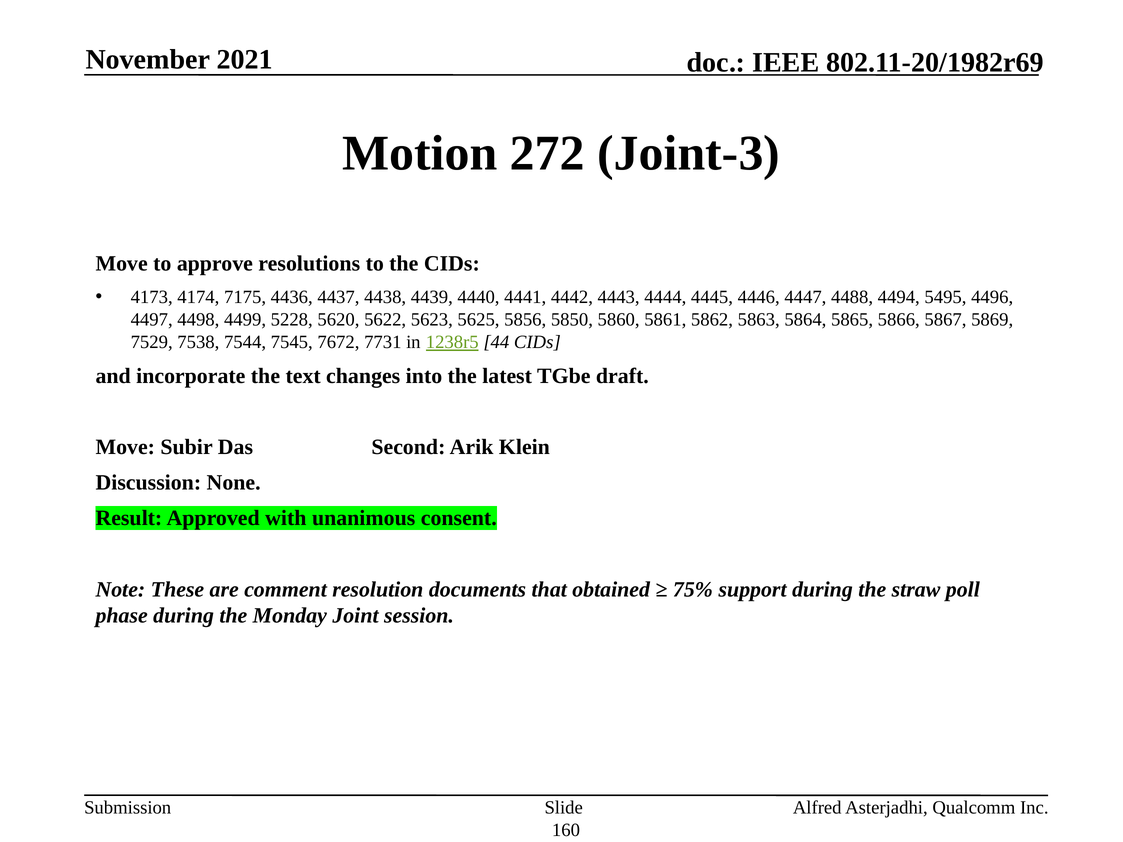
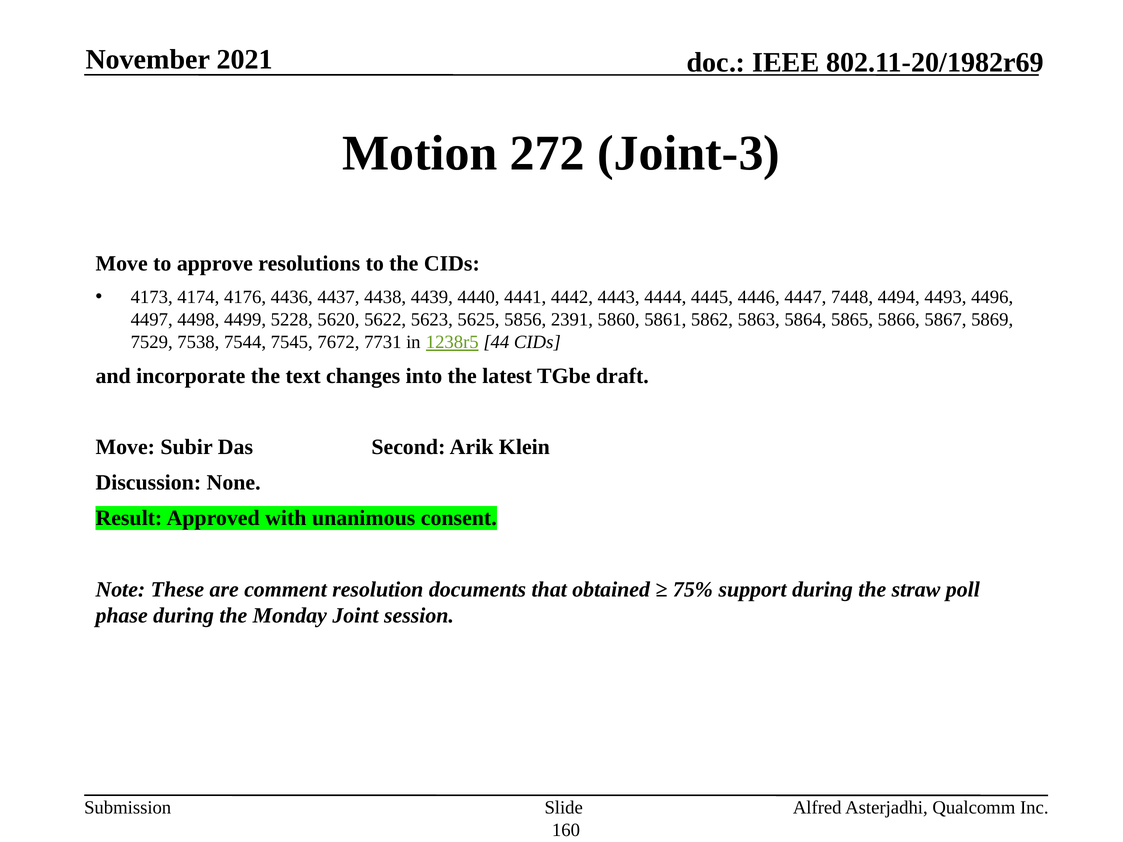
7175: 7175 -> 4176 (245, 297)
4488: 4488 -> 7448 (852, 297)
5495: 5495 -> 4493 (945, 297)
5850: 5850 -> 2391 (572, 320)
